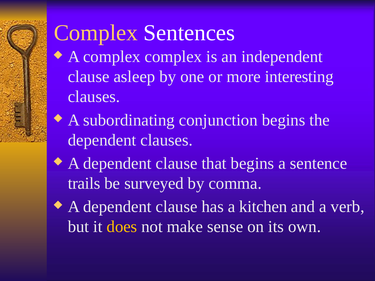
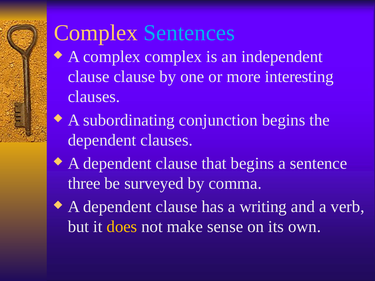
Sentences colour: white -> light blue (189, 33)
clause asleep: asleep -> clause (134, 77)
trails: trails -> three (84, 183)
kitchen: kitchen -> writing (263, 207)
